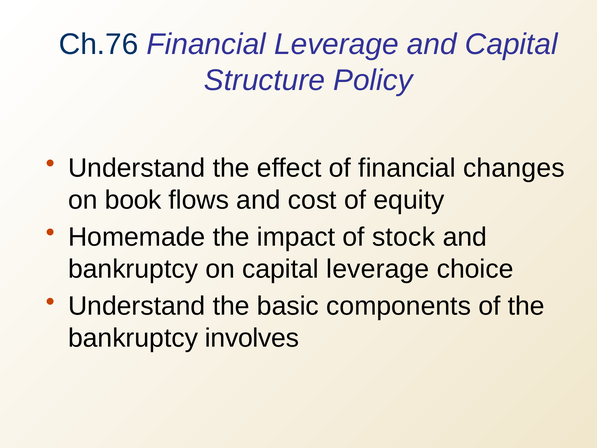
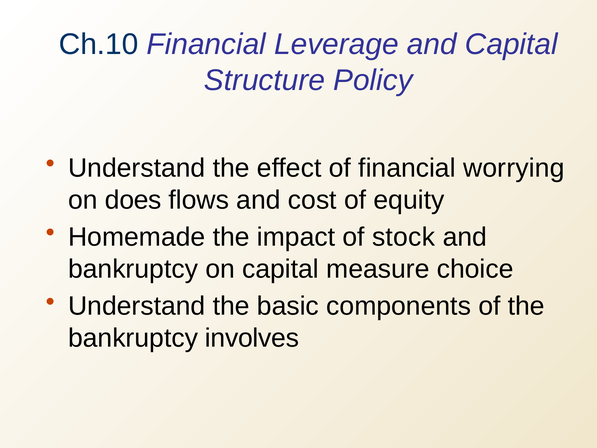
Ch.76: Ch.76 -> Ch.10 (99, 44)
changes: changes -> worrying (514, 168)
book: book -> does (133, 200)
capital leverage: leverage -> measure (378, 269)
